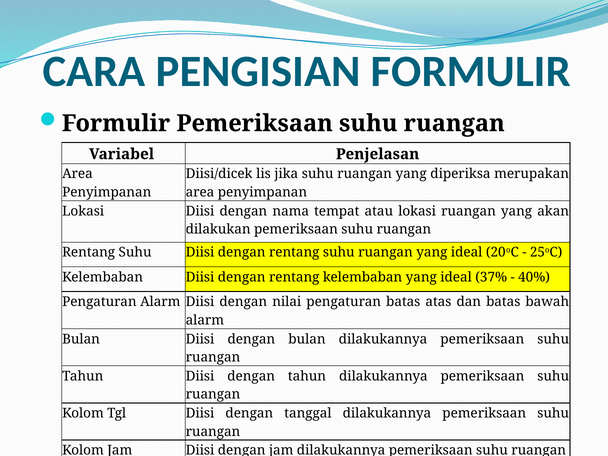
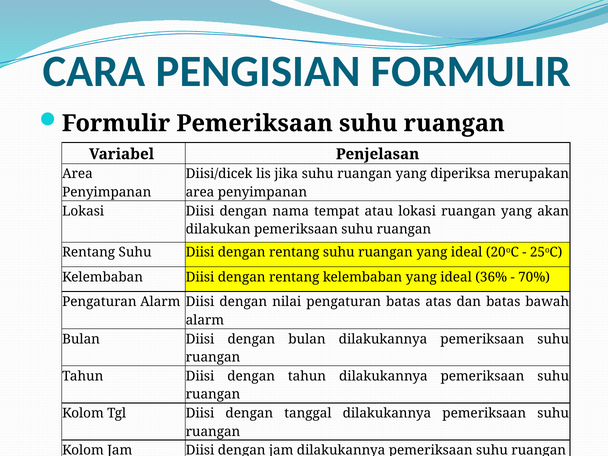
37%: 37% -> 36% (491, 277)
40%: 40% -> 70% (534, 277)
